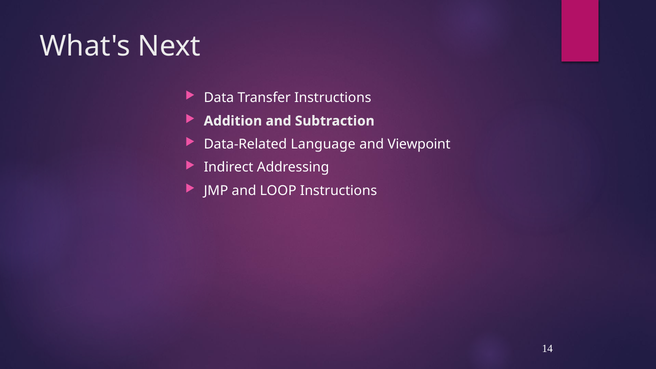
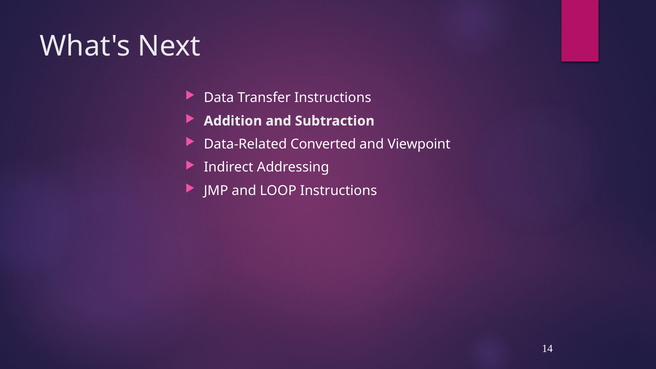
Language: Language -> Converted (323, 144)
